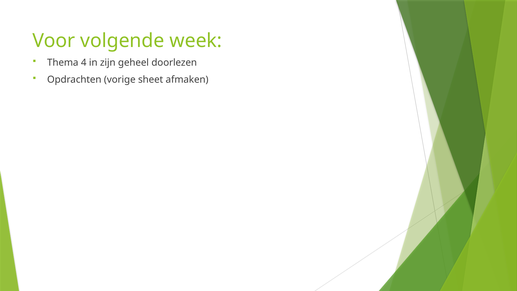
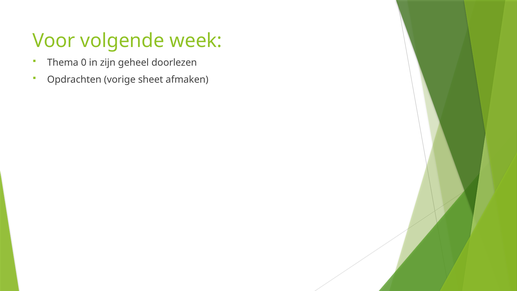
4: 4 -> 0 (84, 63)
